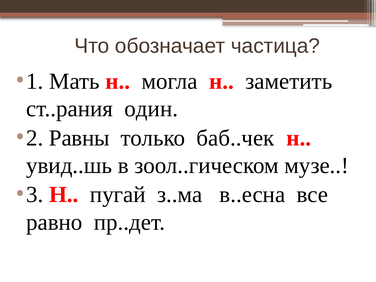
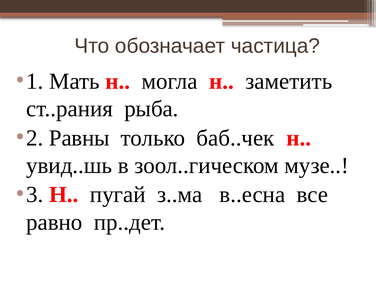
один: один -> рыба (151, 109)
